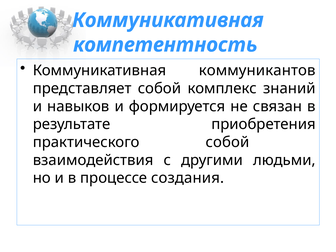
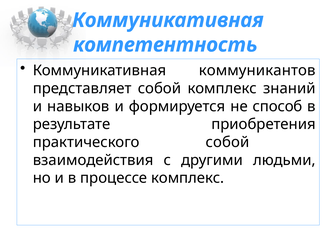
связан: связан -> способ (278, 106)
процессе создания: создания -> комплекс (188, 178)
